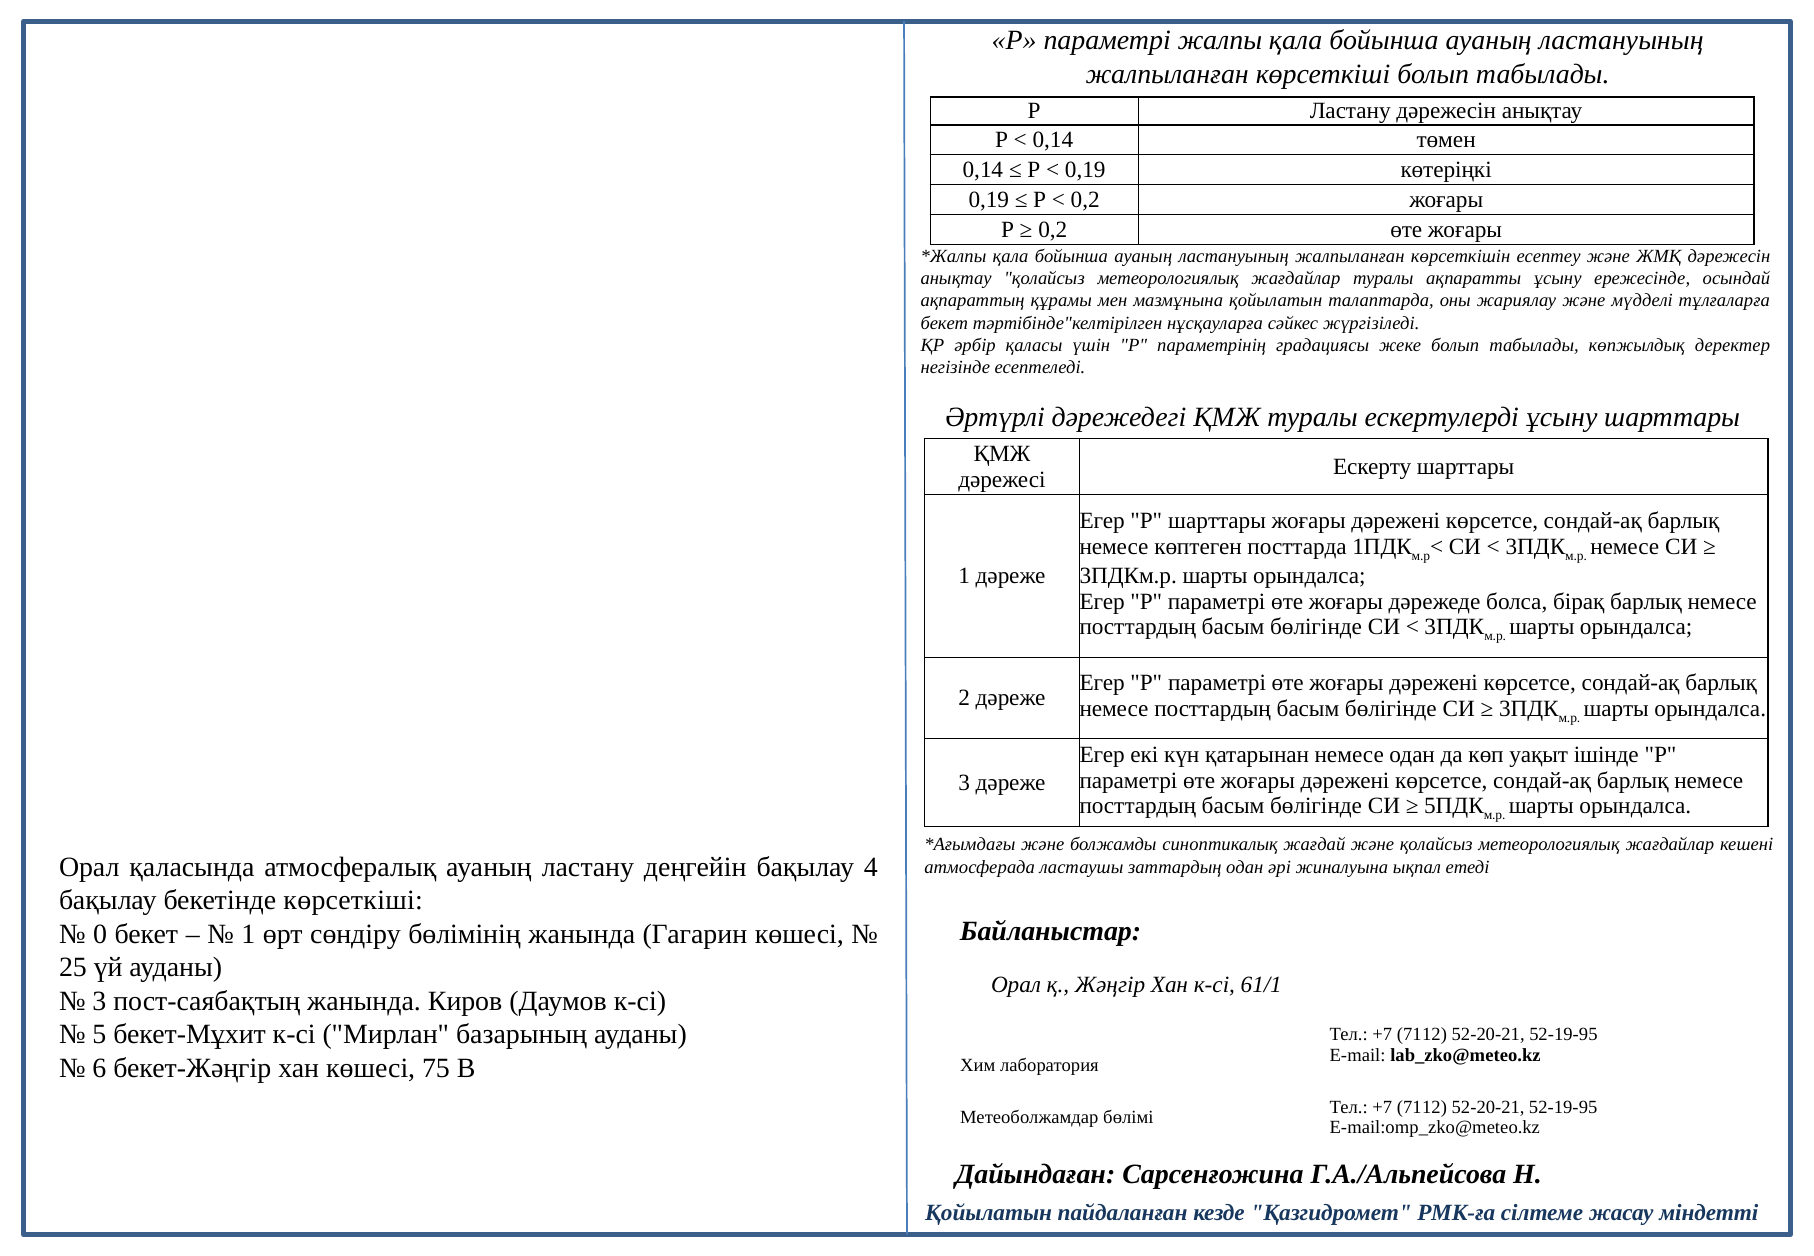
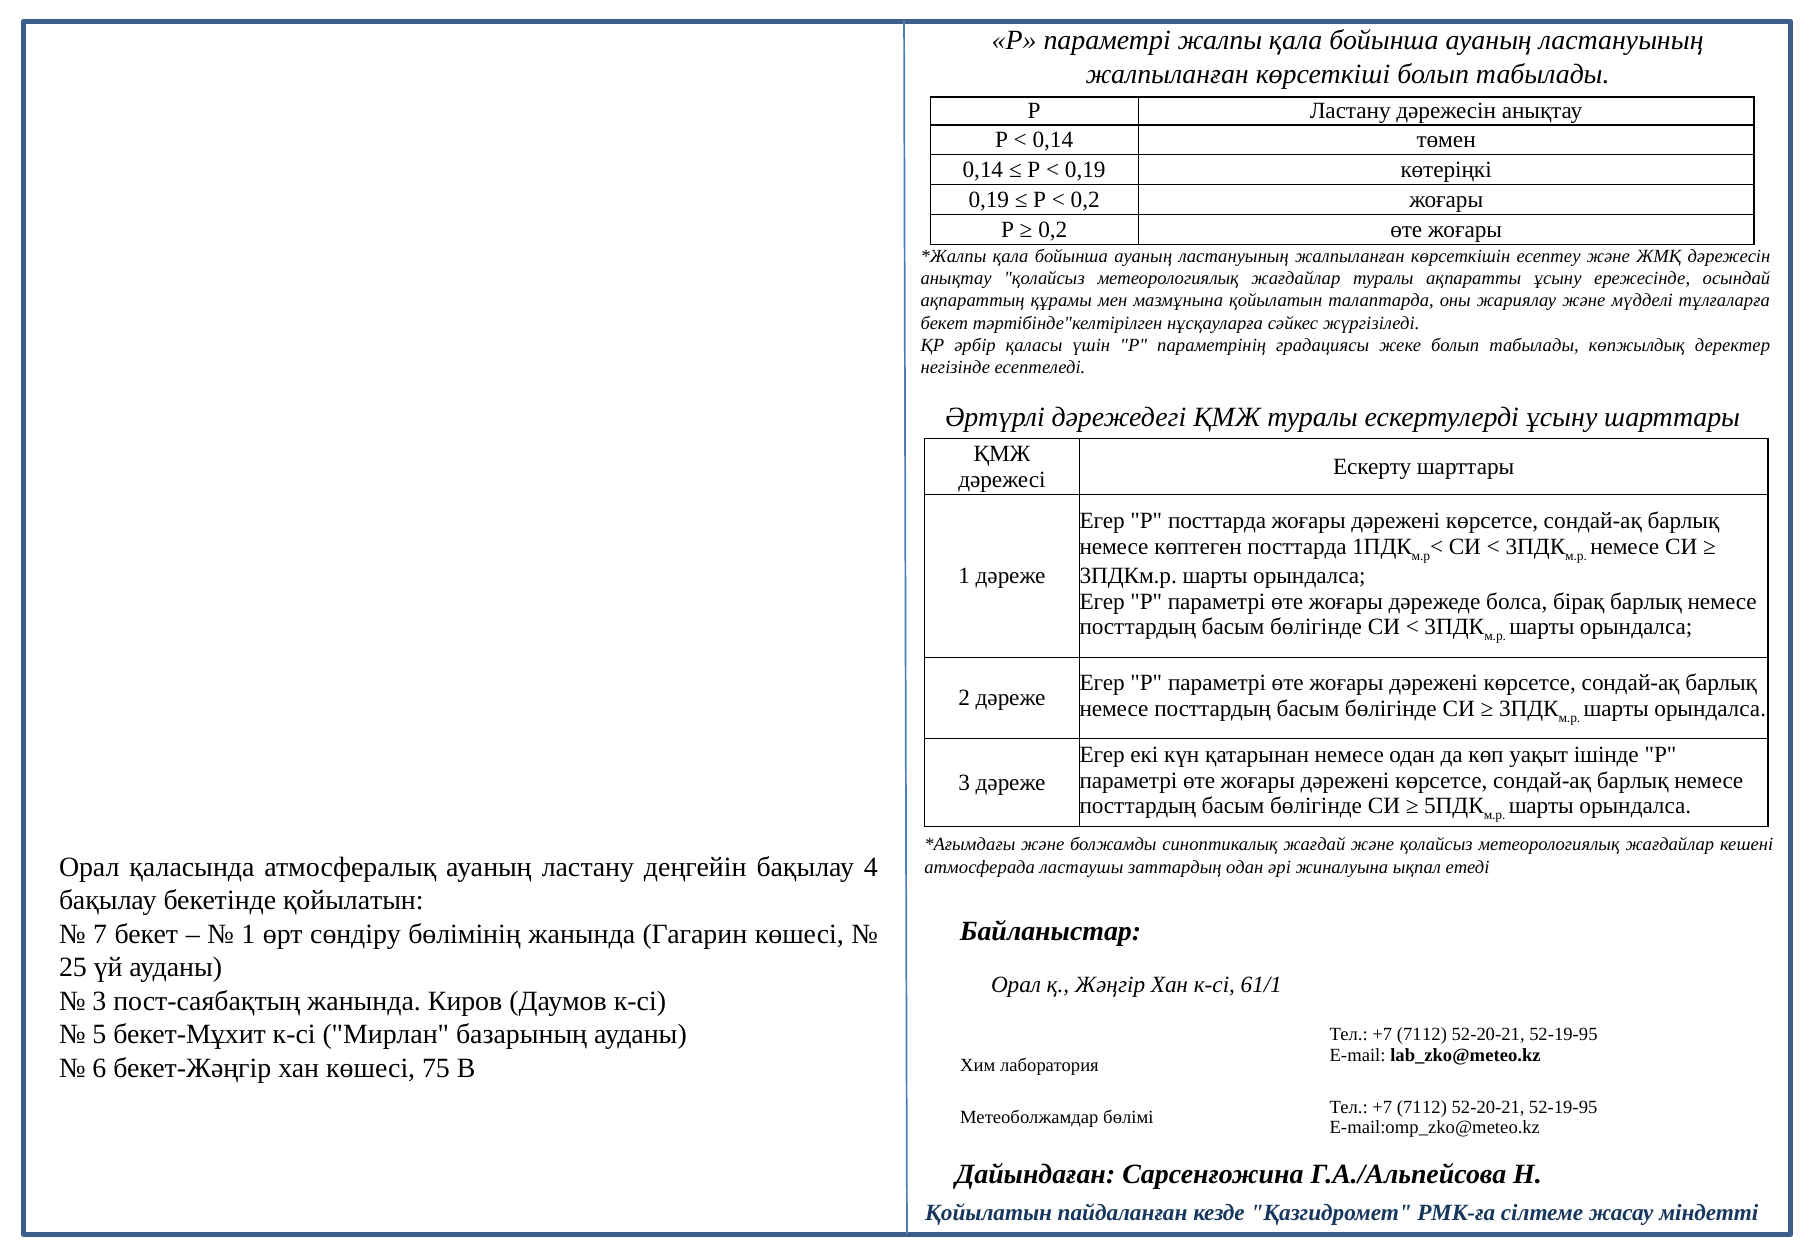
Р шарттары: шарттары -> посттарда (1217, 521)
бекетінде көрсеткіші: көрсеткіші -> қойылатын (353, 900)
0: 0 -> 7 (100, 934)
